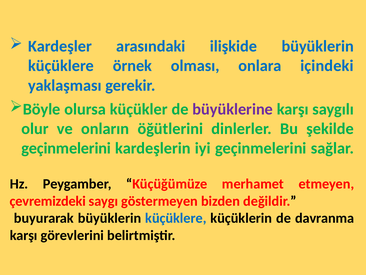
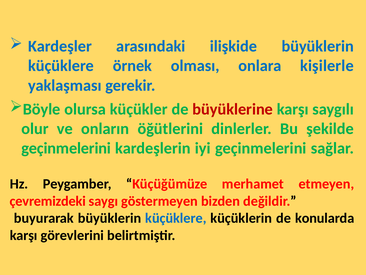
içindeki: içindeki -> kişilerle (327, 66)
büyüklerine colour: purple -> red (233, 109)
davranma: davranma -> konularda (325, 218)
